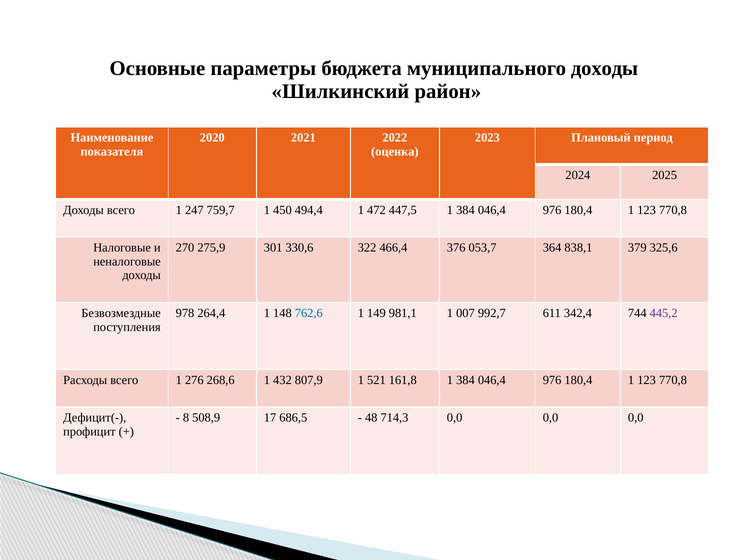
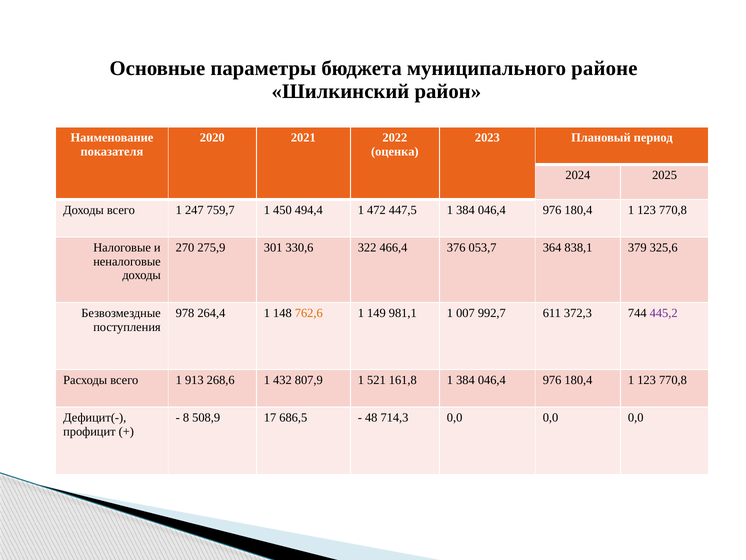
муниципального доходы: доходы -> районе (604, 68)
762,6 colour: blue -> orange (309, 313)
342,4: 342,4 -> 372,3 (578, 313)
276: 276 -> 913 (194, 380)
